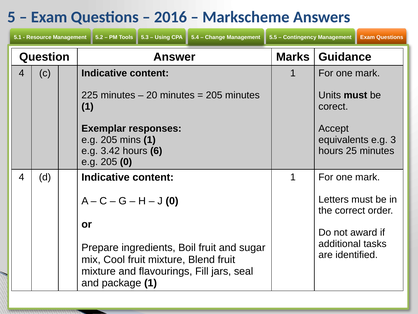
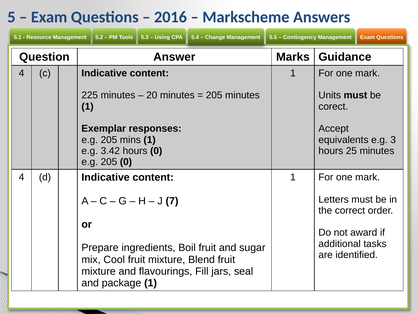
hours 6: 6 -> 0 (156, 151)
J 0: 0 -> 7 (172, 201)
